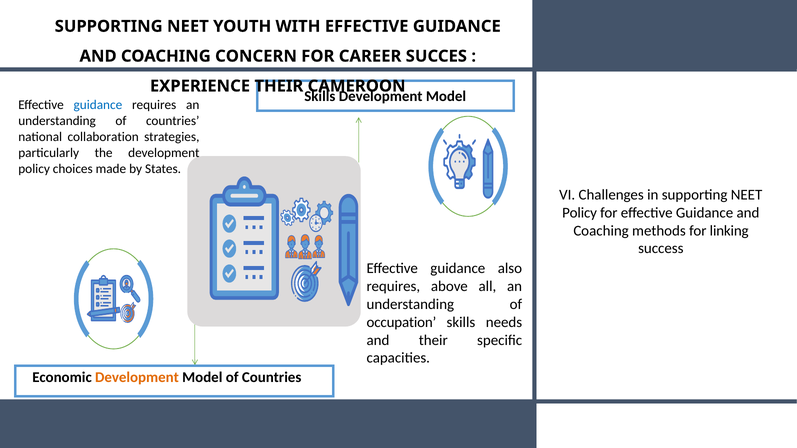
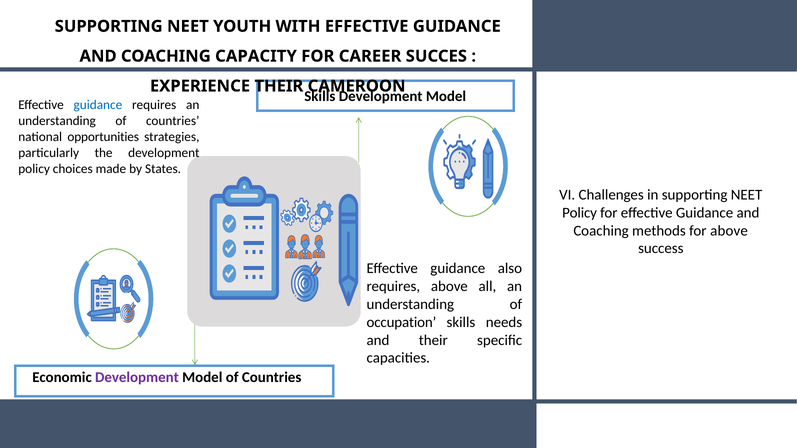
CONCERN: CONCERN -> CAPACITY (256, 56)
collaboration: collaboration -> opportunities (103, 137)
for linking: linking -> above (729, 231)
Development colour: orange -> purple (137, 378)
